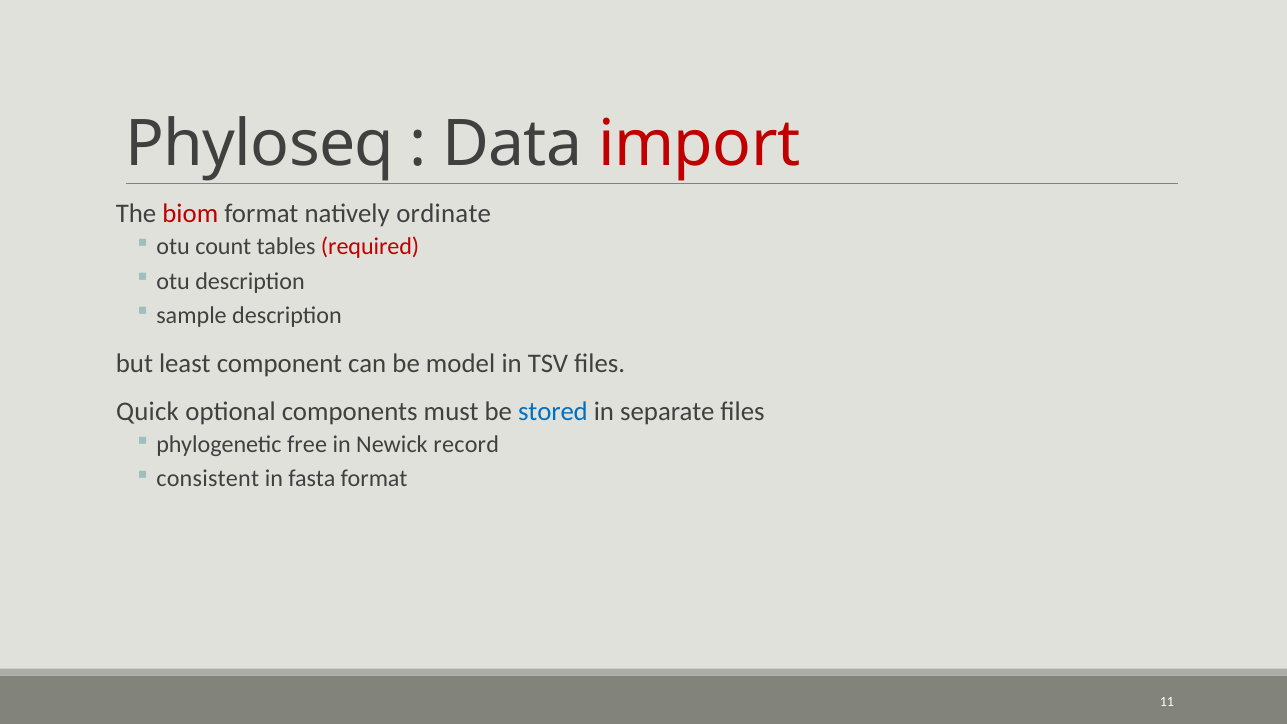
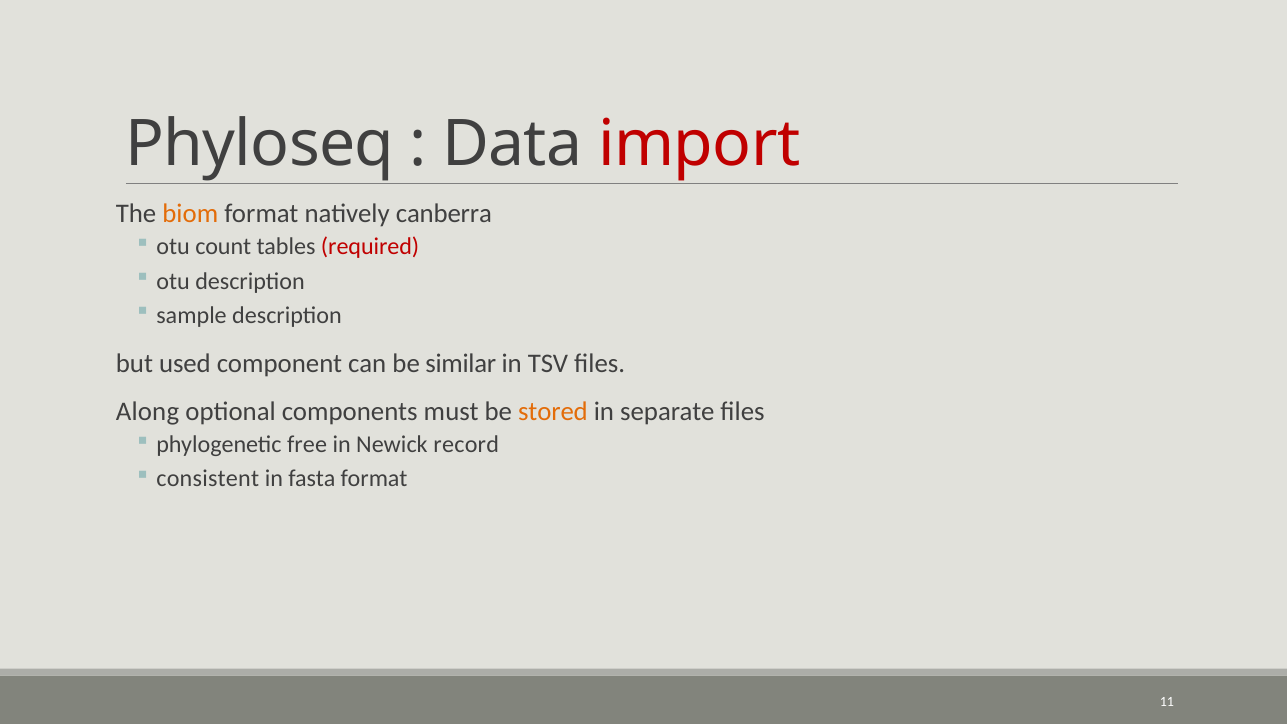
biom colour: red -> orange (190, 214)
ordinate: ordinate -> canberra (444, 214)
least: least -> used (185, 364)
model: model -> similar (461, 364)
Quick: Quick -> Along (147, 412)
stored colour: blue -> orange (553, 412)
